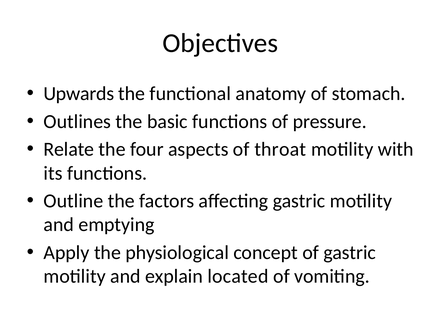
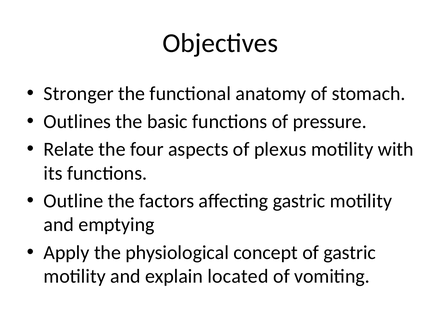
Upwards: Upwards -> Stronger (79, 94)
throat: throat -> plexus (280, 149)
